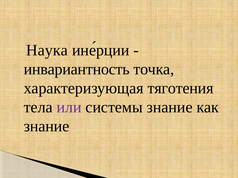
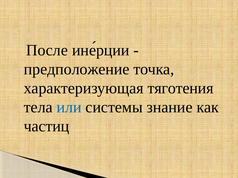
Наука: Наука -> После (47, 50)
инвариантность: инвариантность -> предположение (77, 69)
или colour: purple -> blue (69, 107)
знание: знание -> частиц (47, 127)
